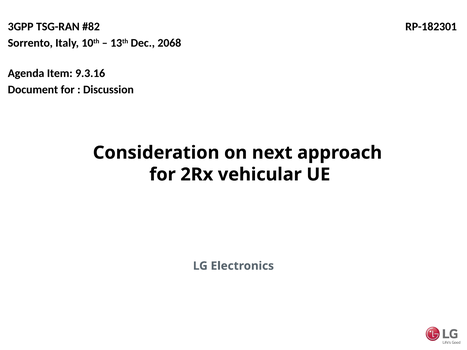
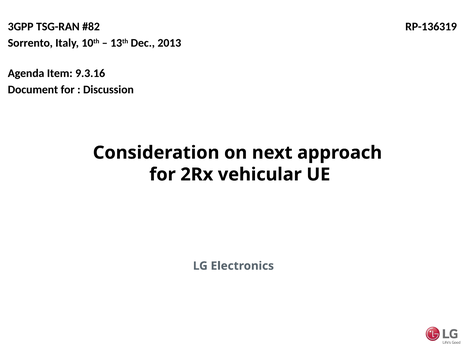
RP-182301: RP-182301 -> RP-136319 (431, 27)
2068: 2068 -> 2013 (169, 43)
